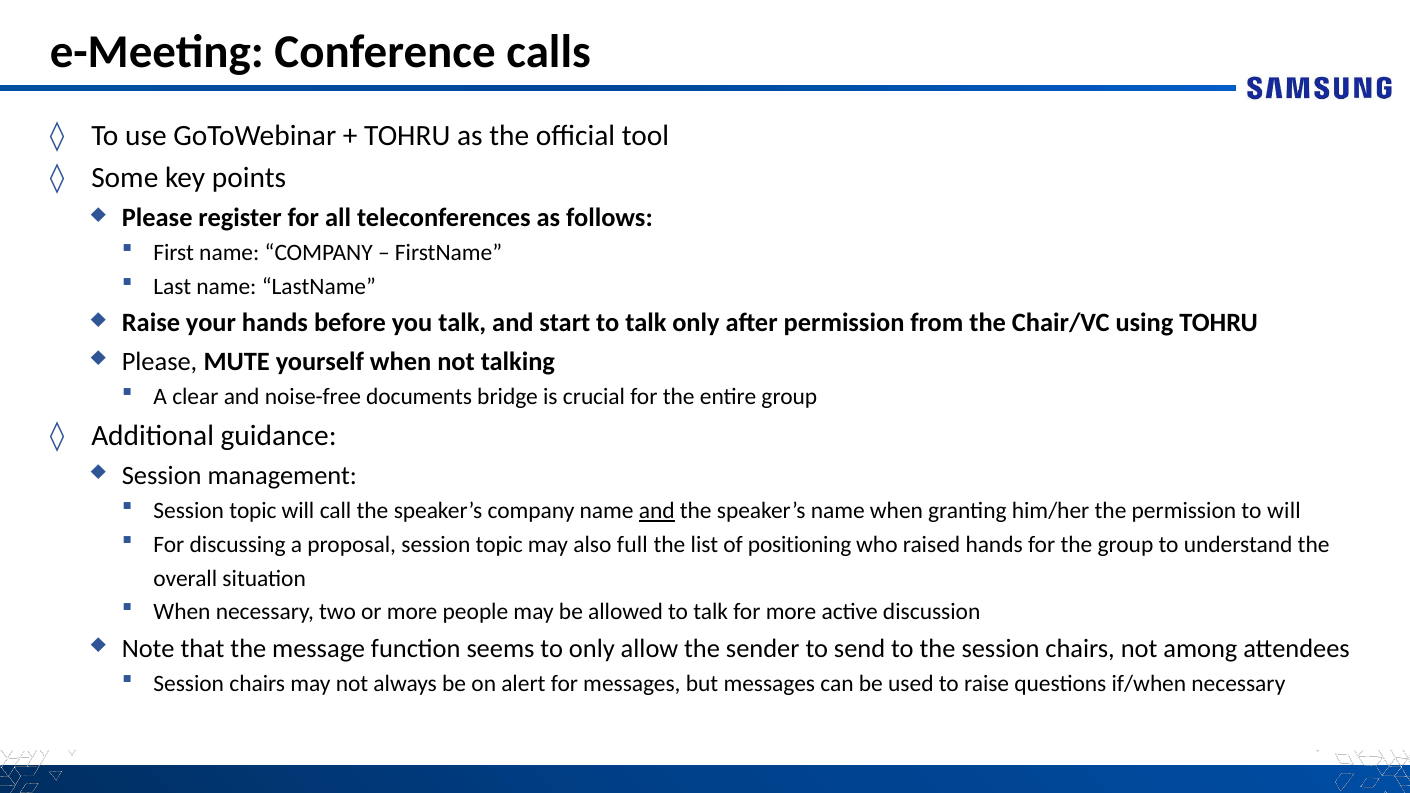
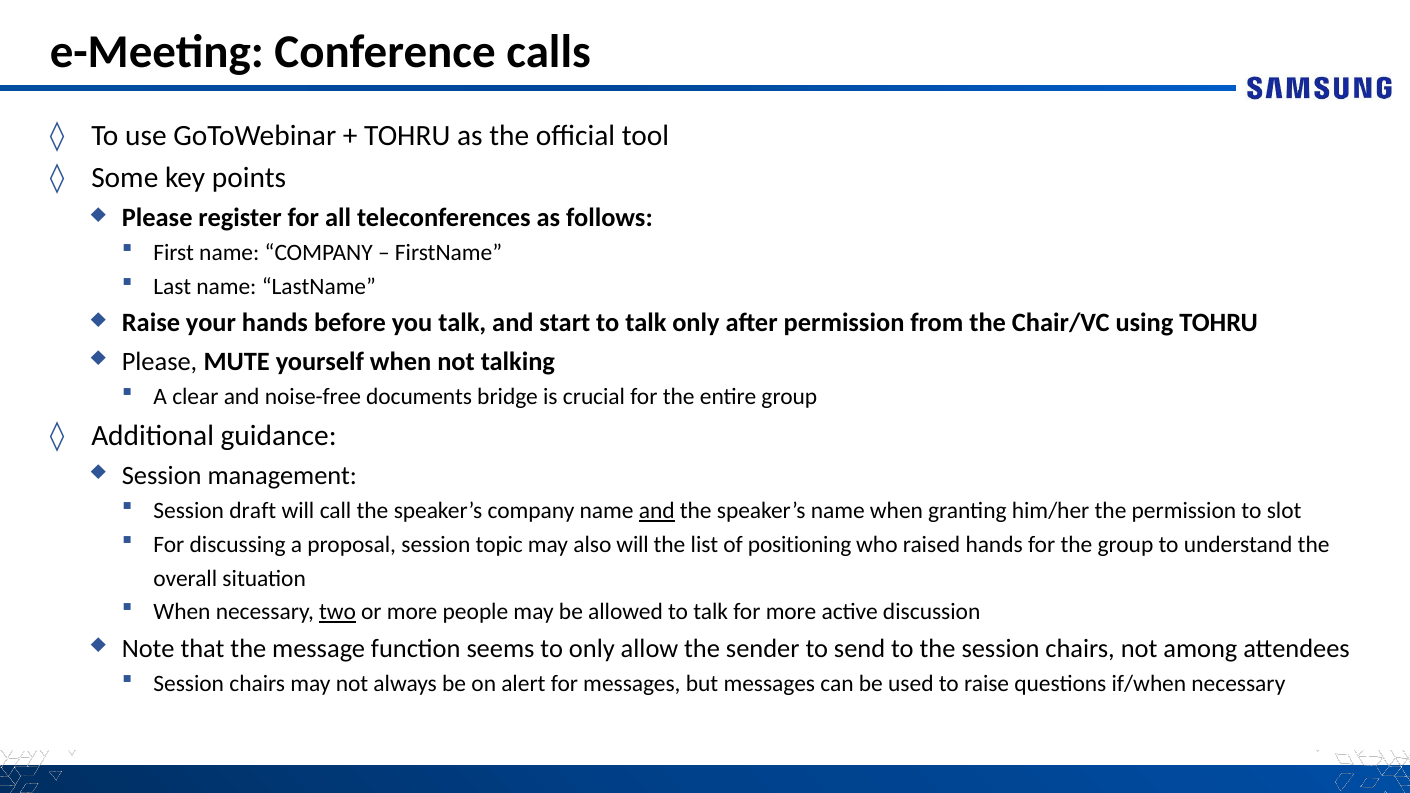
topic: topic -> draft (253, 511)
to will: will -> slot (1284, 511)
also full: full -> will (633, 545)
two underline: none -> present (337, 612)
